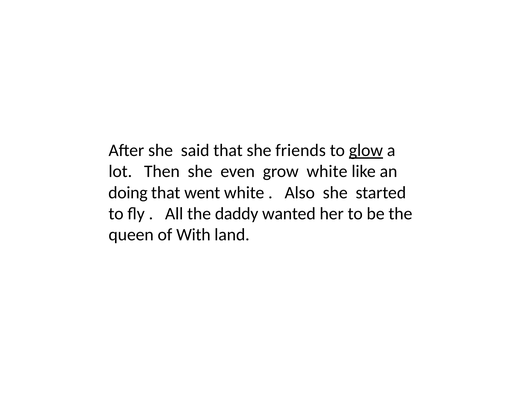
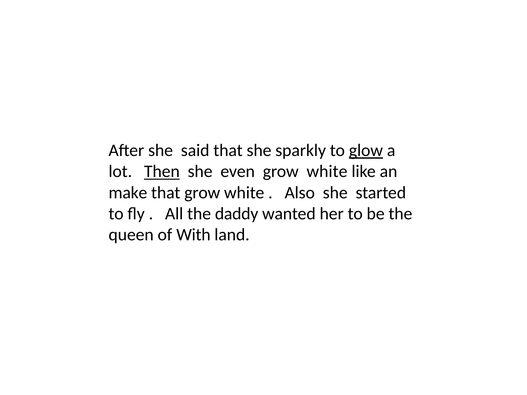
friends: friends -> sparkly (301, 151)
Then underline: none -> present (162, 172)
doing: doing -> make (128, 193)
that went: went -> grow (202, 193)
